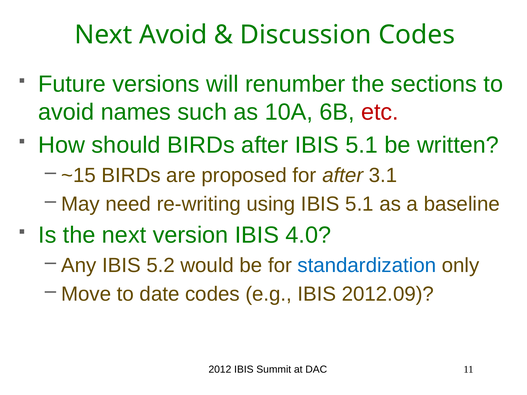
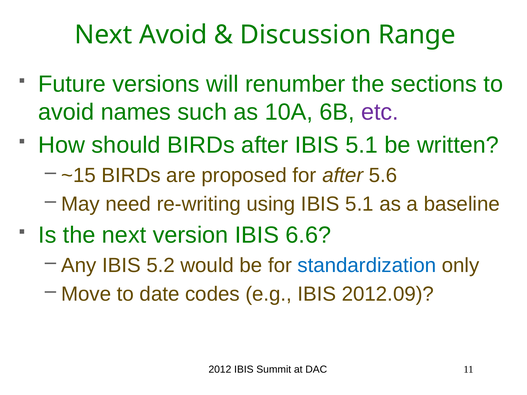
Discussion Codes: Codes -> Range (417, 35)
etc colour: red -> purple (380, 112)
3.1: 3.1 -> 5.6 (383, 175)
4.0: 4.0 -> 6.6 (308, 235)
